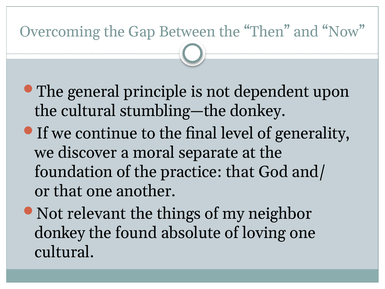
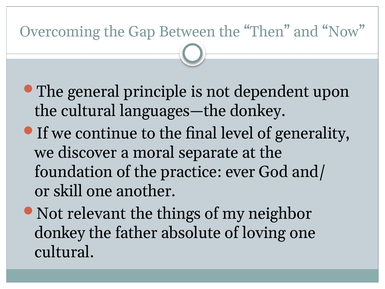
stumbling—the: stumbling—the -> languages—the (173, 111)
practice that: that -> ever (240, 172)
or that: that -> skill (68, 191)
found: found -> father (136, 233)
